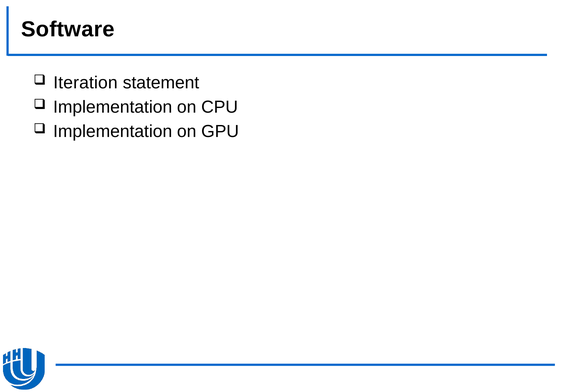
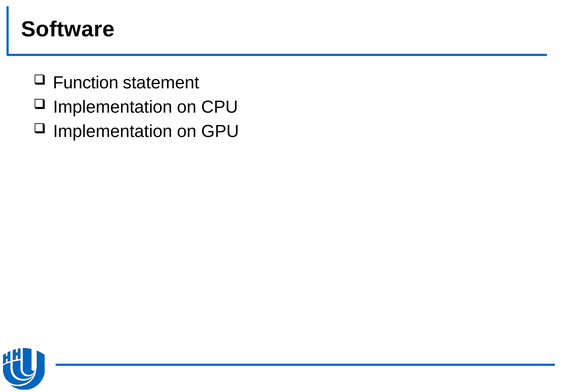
Iteration: Iteration -> Function (86, 83)
